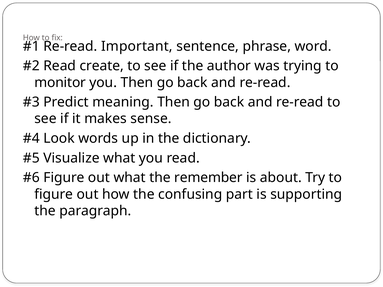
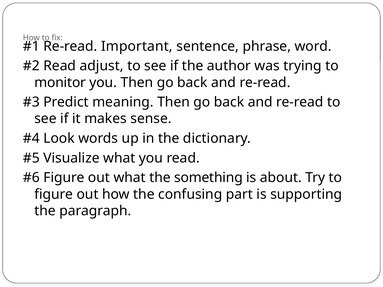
create: create -> adjust (102, 66)
remember: remember -> something (208, 178)
